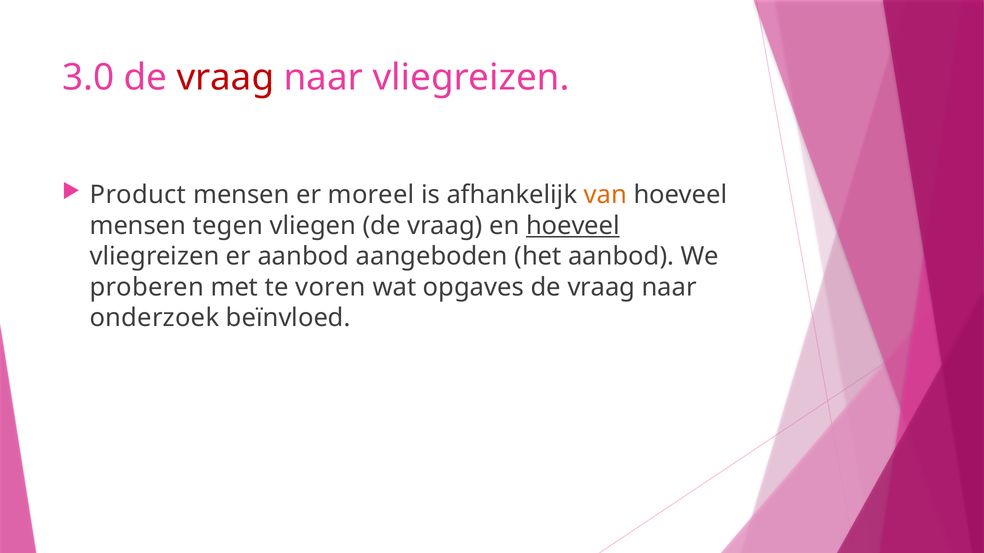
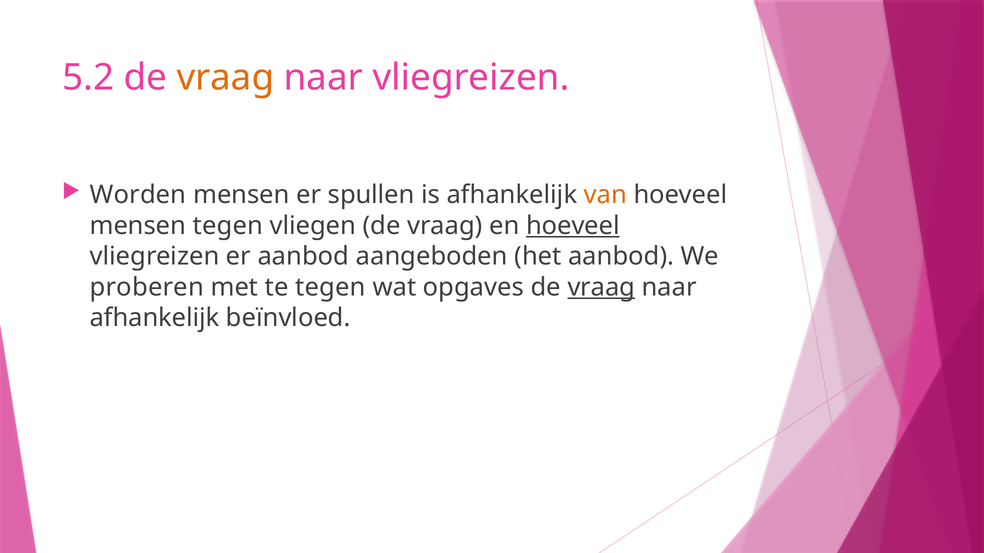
3.0: 3.0 -> 5.2 (88, 78)
vraag colour: red -> orange (225, 78)
Product: Product -> Worden (138, 195)
moreel: moreel -> spullen (371, 195)
te voren: voren -> tegen (331, 287)
vraag underline: none -> present (601, 287)
onderzoek: onderzoek -> afhankelijk (155, 318)
